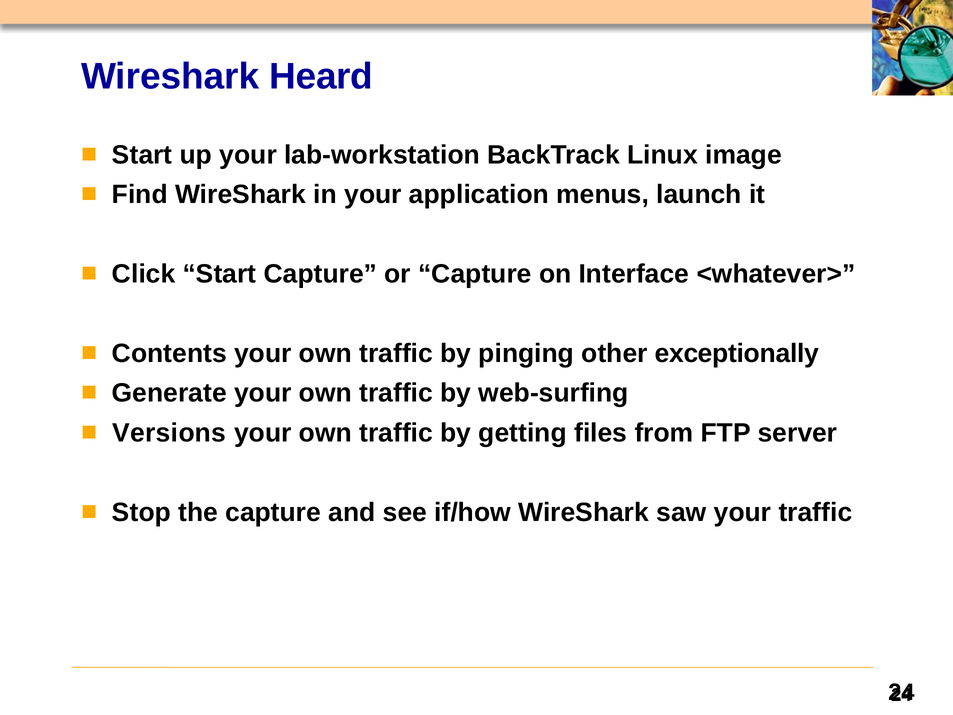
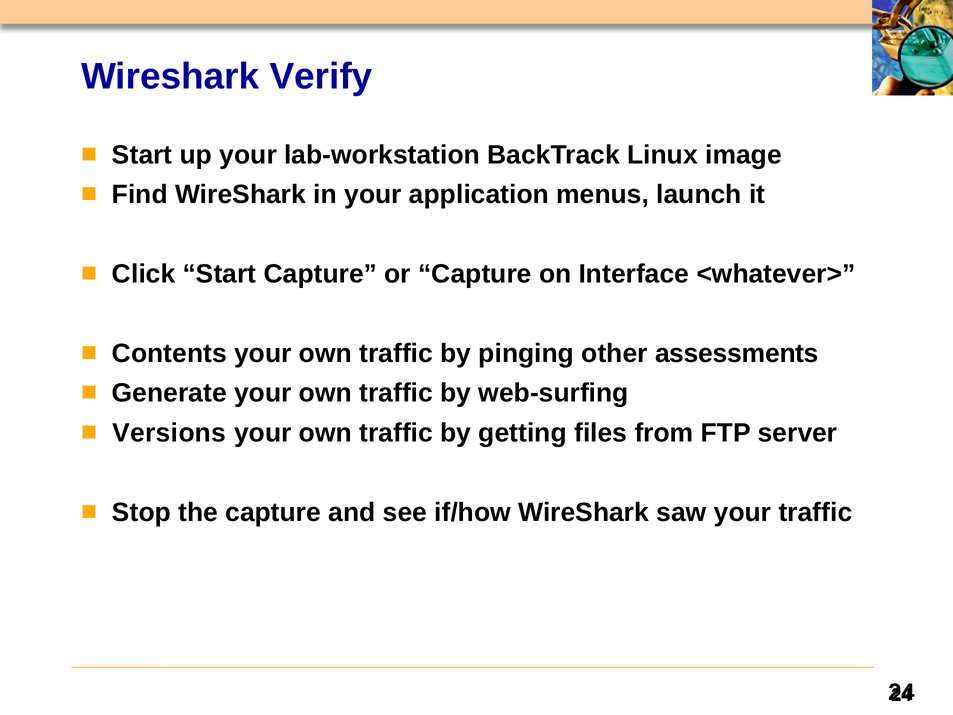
Heard: Heard -> Verify (321, 77)
exceptionally: exceptionally -> assessments (737, 353)
